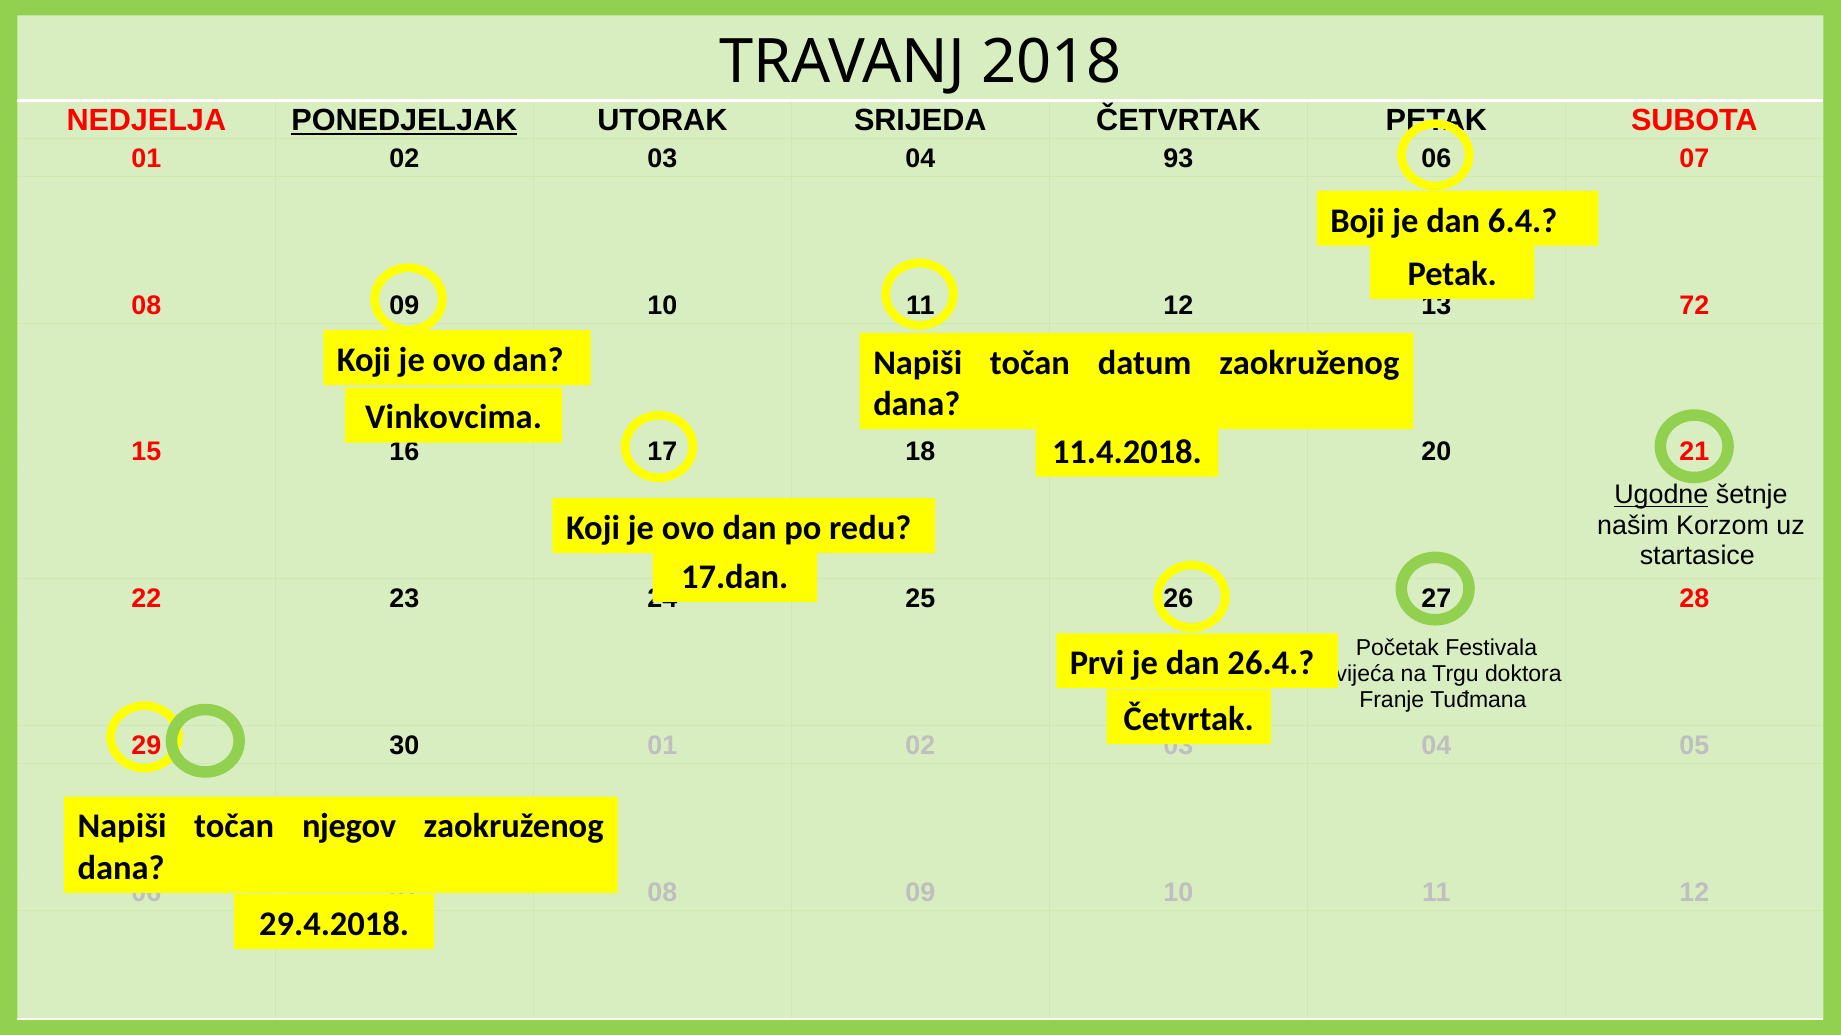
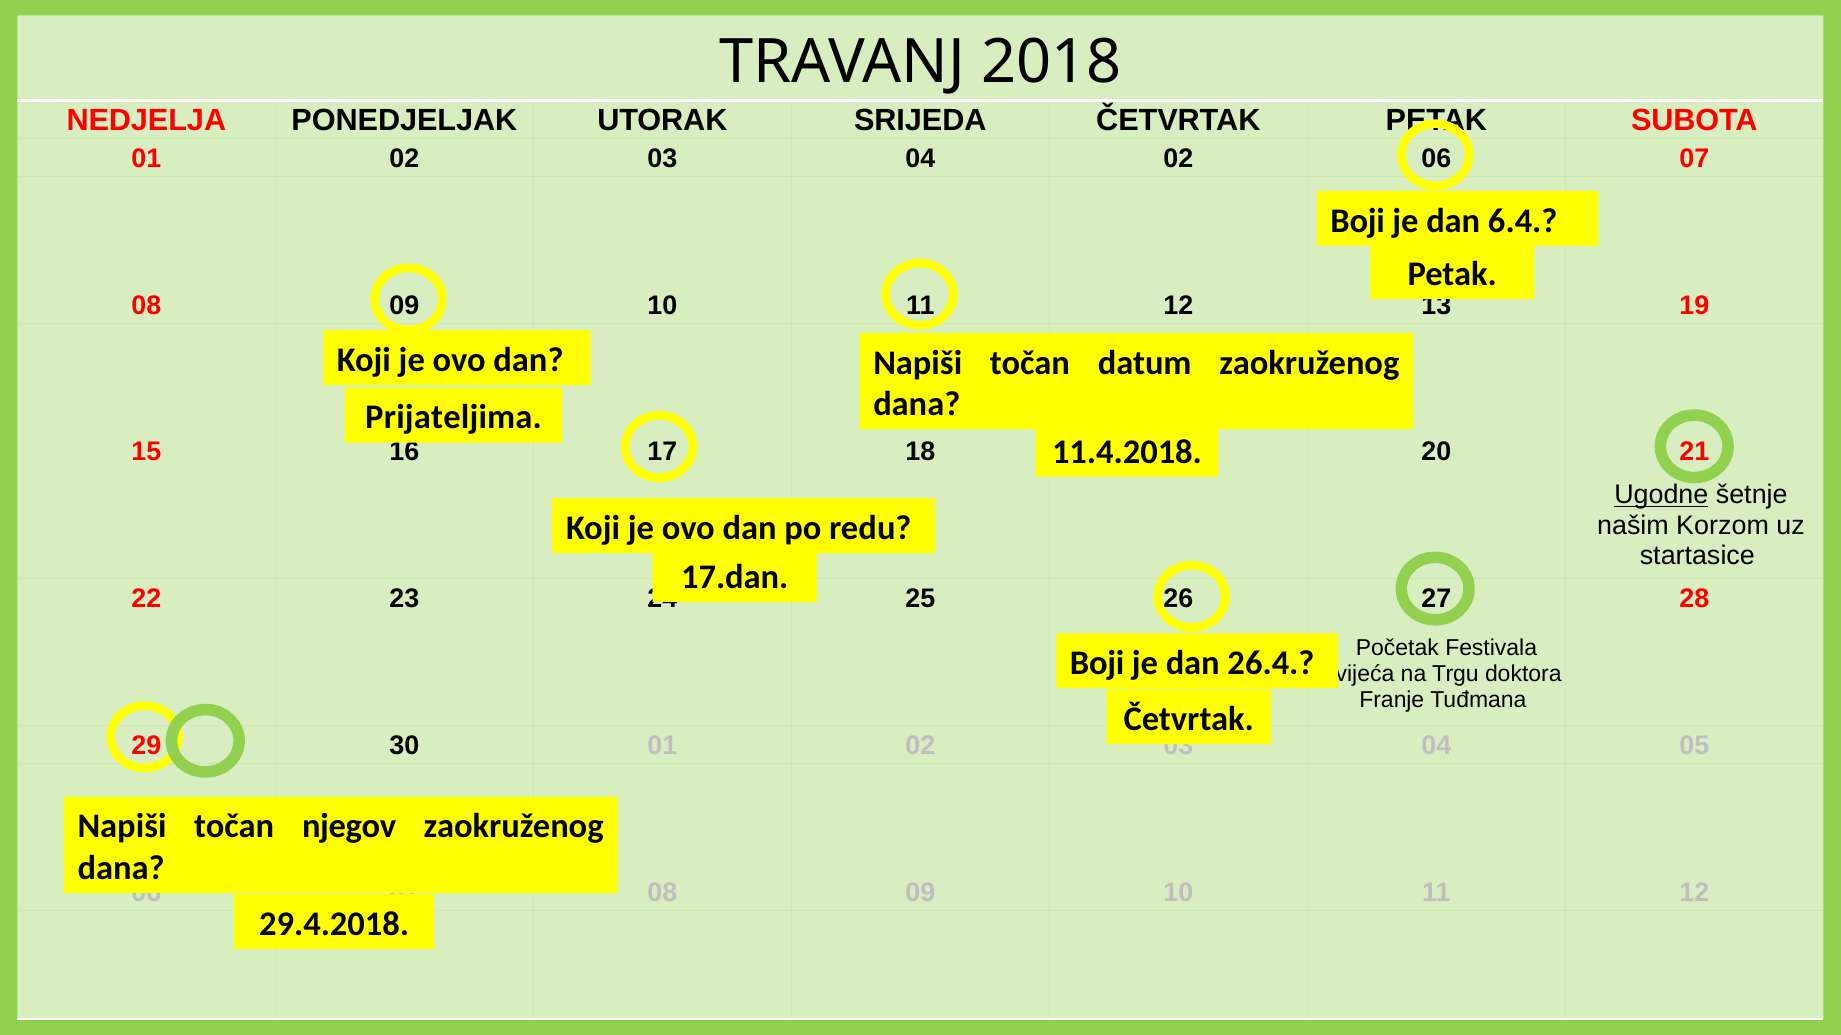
PONEDJELJAK underline: present -> none (404, 121)
04 93: 93 -> 02 (1178, 159)
72: 72 -> 19 (1694, 305)
Vinkovcima: Vinkovcima -> Prijateljima (454, 418)
Prvi: Prvi -> Boji (1097, 664)
